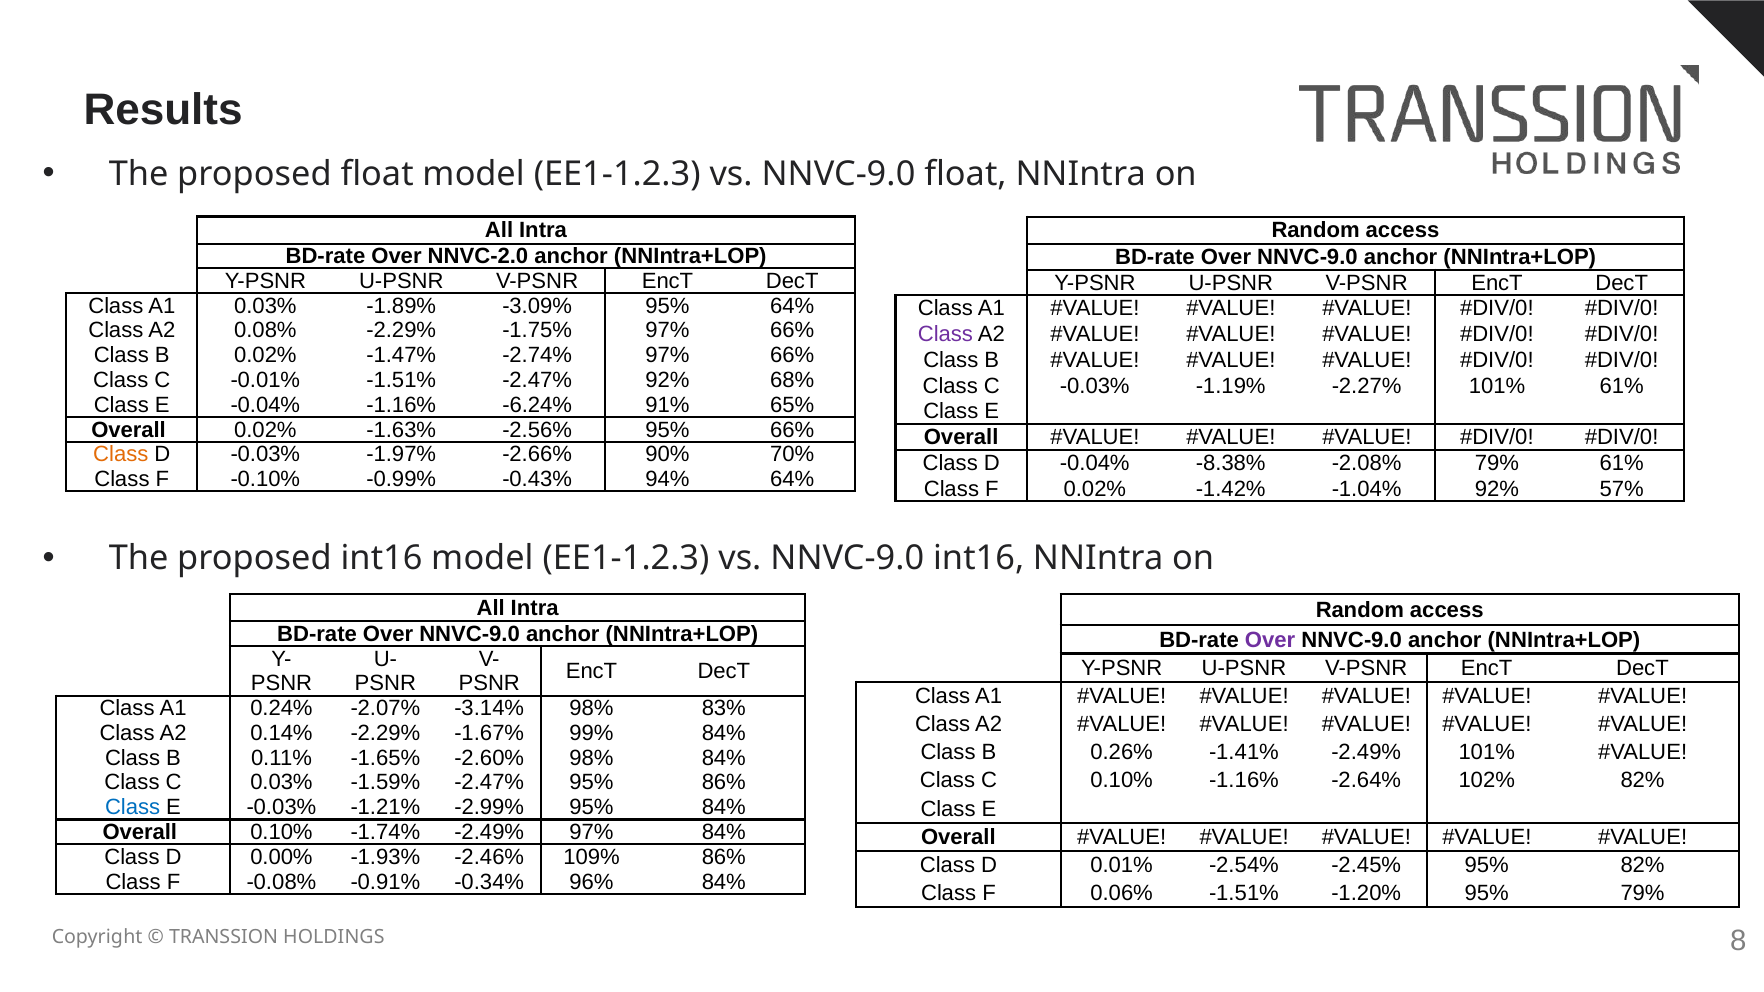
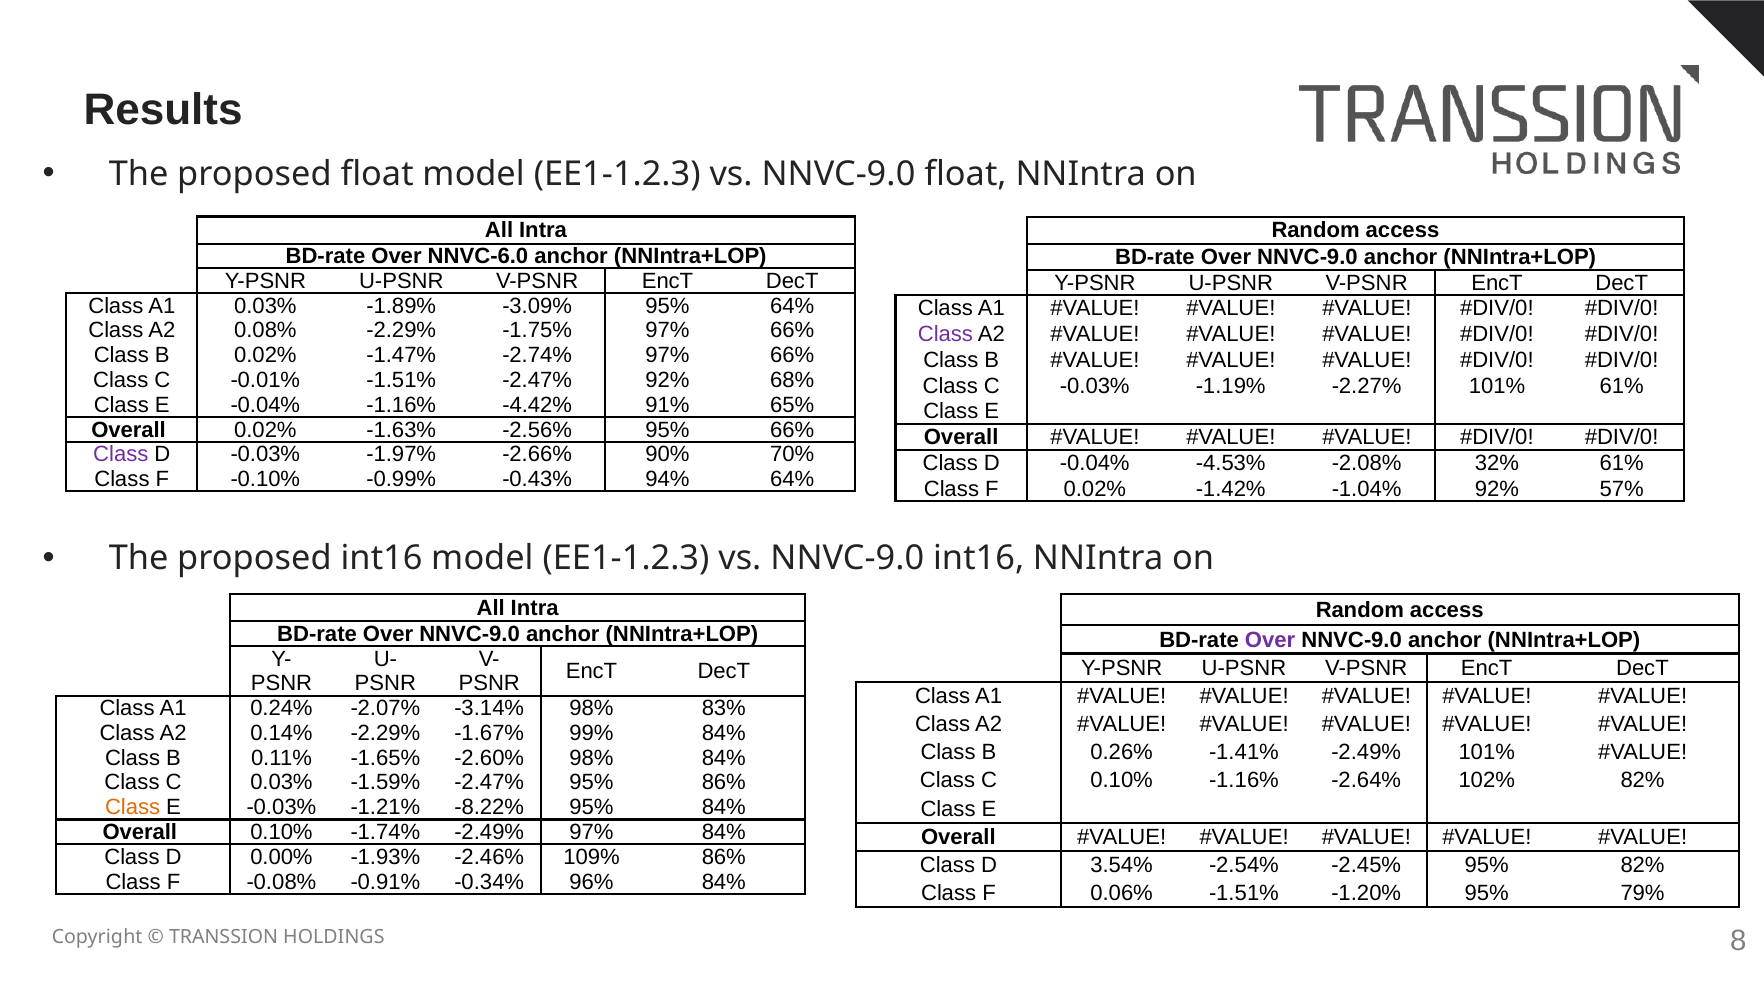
NNVC-2.0: NNVC-2.0 -> NNVC-6.0 (478, 256)
-6.24%: -6.24% -> -4.42% (537, 405)
Class colour: orange -> purple (121, 455)
-8.38%: -8.38% -> -4.53% (1231, 463)
-2.08% 79%: 79% -> 32% (1497, 463)
Class colour: blue -> orange (133, 808)
-2.99%: -2.99% -> -8.22% (489, 808)
0.01%: 0.01% -> 3.54% (1122, 865)
